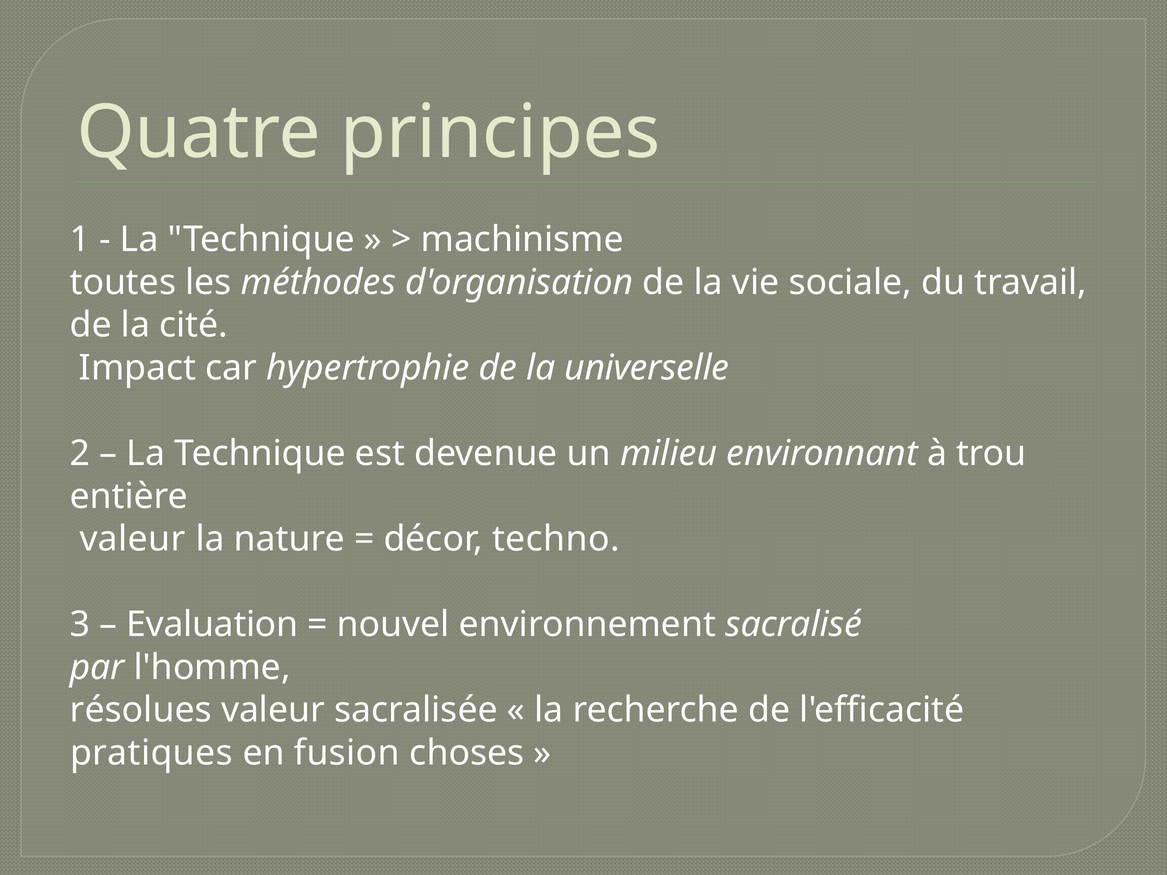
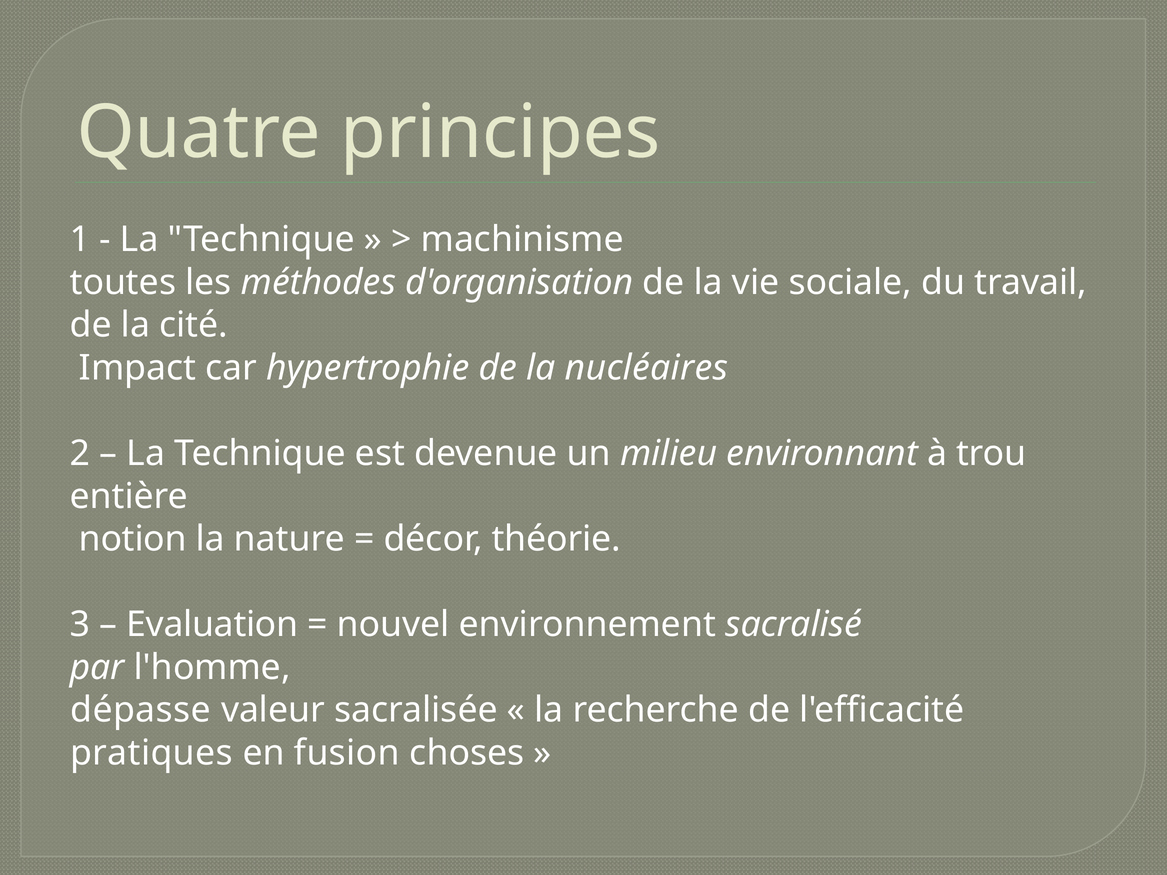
universelle: universelle -> nucléaires (646, 368)
valeur: valeur -> notion (133, 539)
techno: techno -> théorie (556, 539)
résolues: résolues -> dépasse (141, 710)
